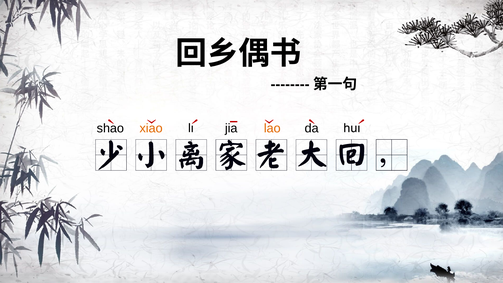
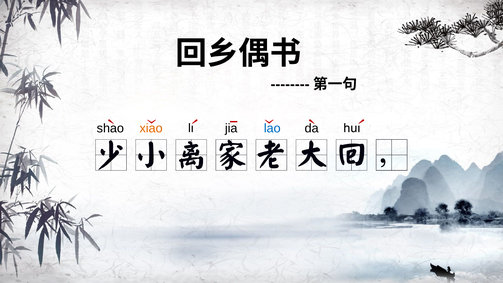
lao colour: orange -> blue (272, 128)
